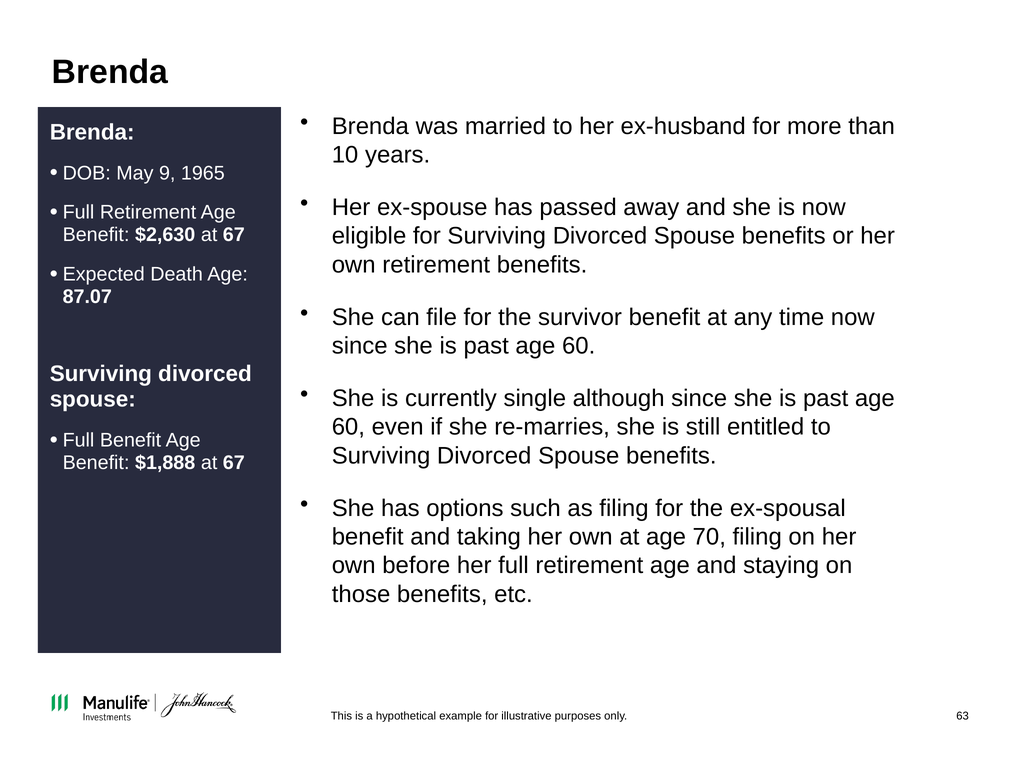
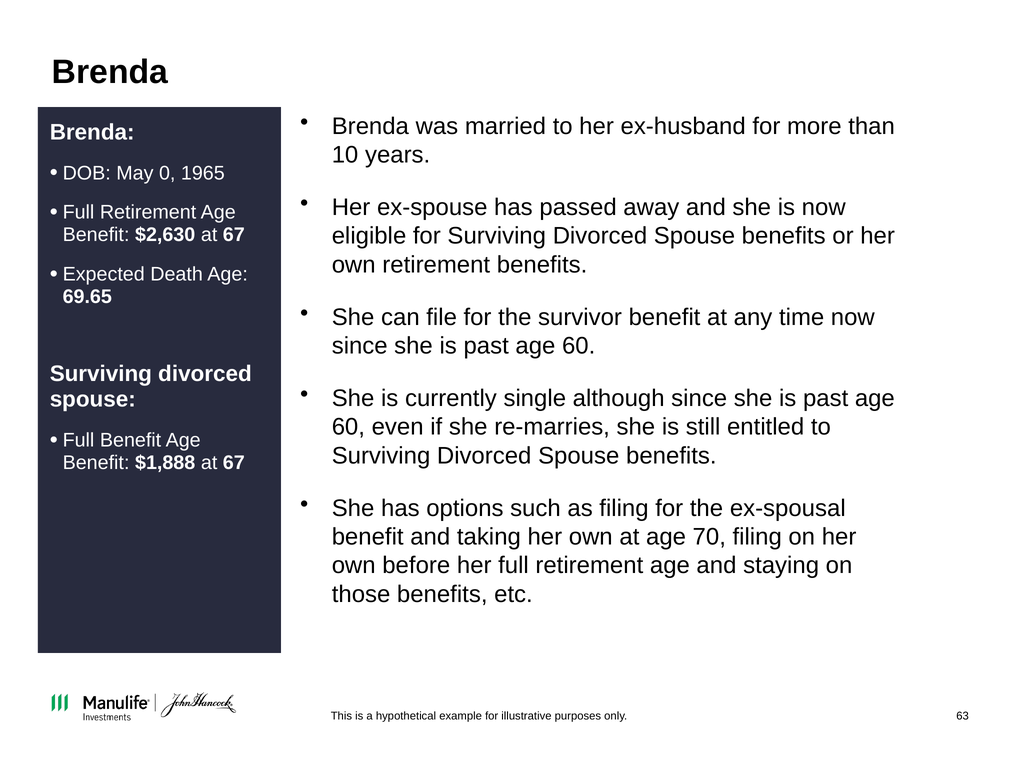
9: 9 -> 0 (167, 173)
87.07: 87.07 -> 69.65 (87, 297)
